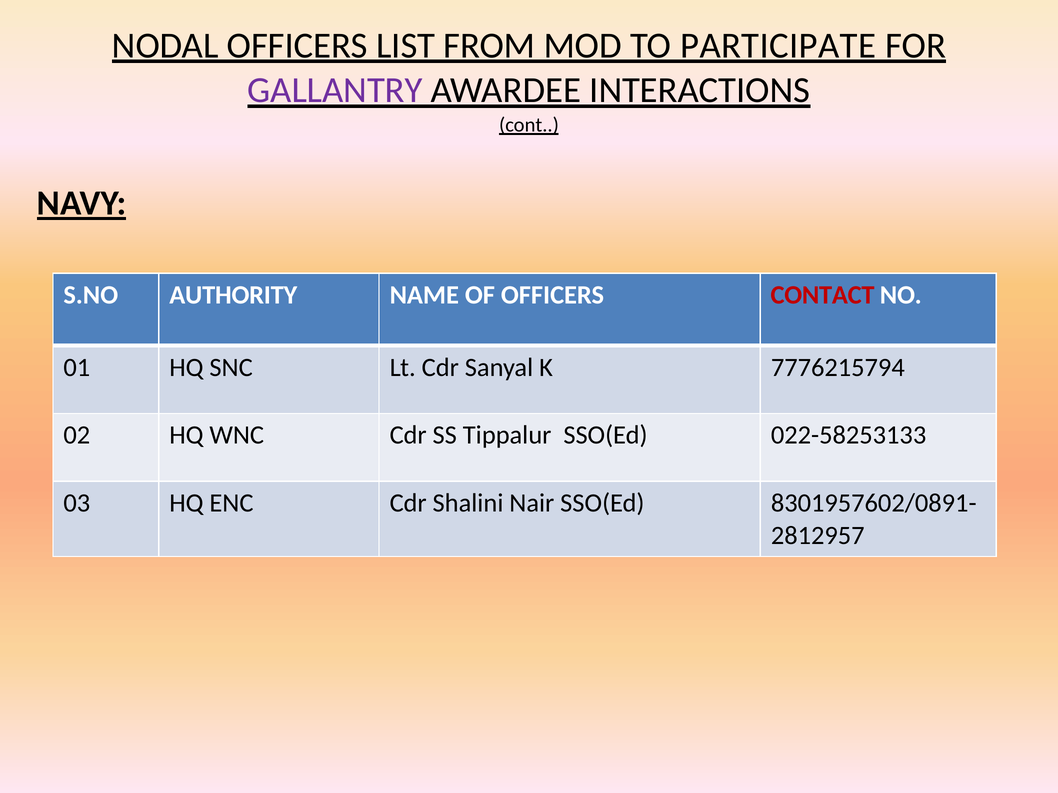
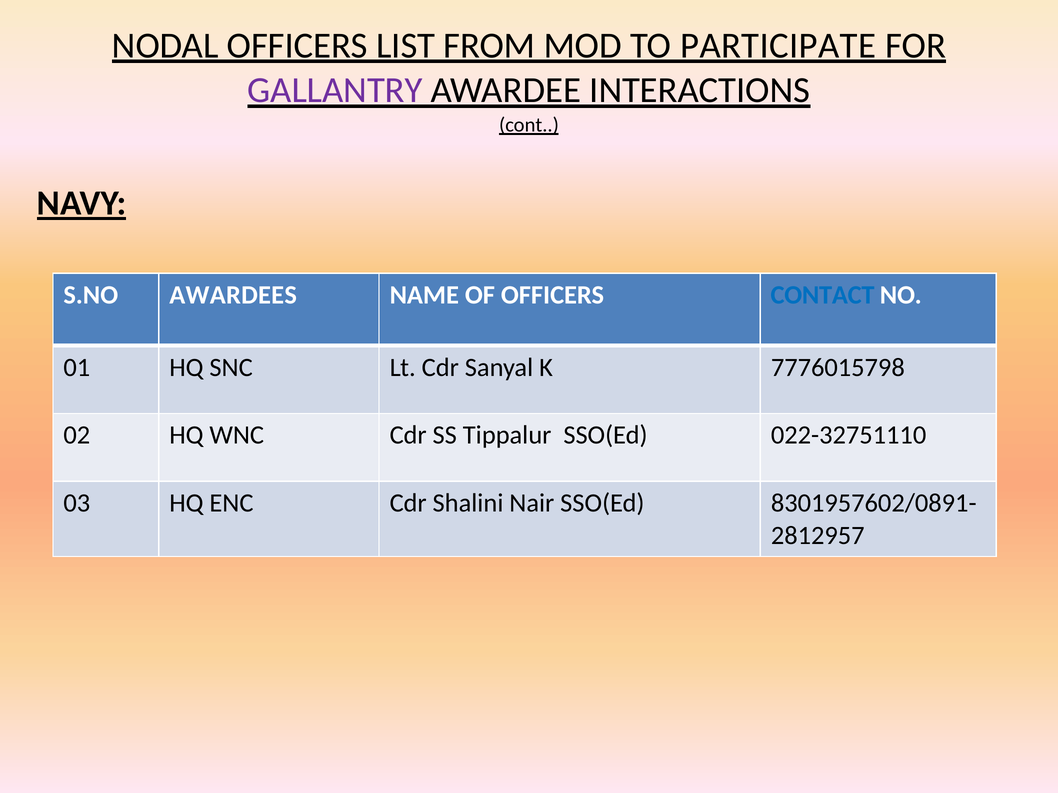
AUTHORITY: AUTHORITY -> AWARDEES (233, 295)
CONTACT colour: red -> blue (823, 295)
7776215794: 7776215794 -> 7776015798 (838, 368)
022-58253133: 022-58253133 -> 022-32751110 (849, 436)
